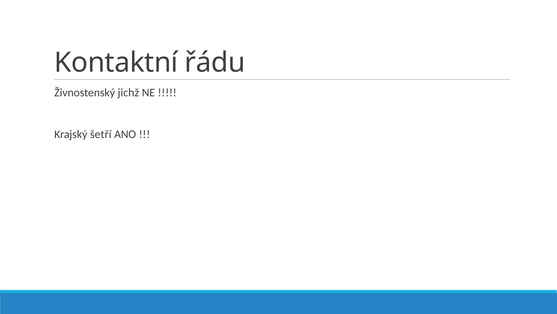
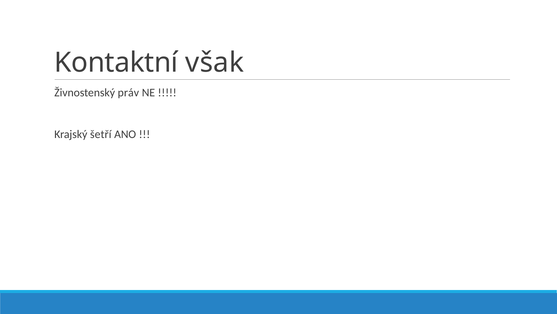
řádu: řádu -> však (215, 62)
jichž: jichž -> práv (128, 93)
